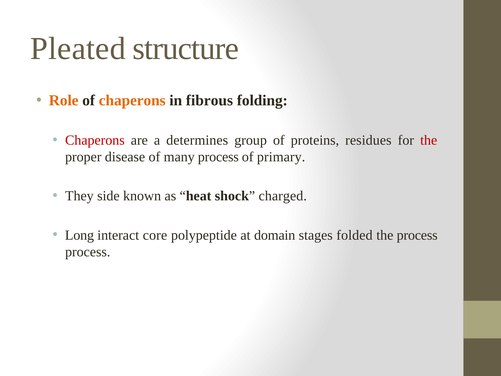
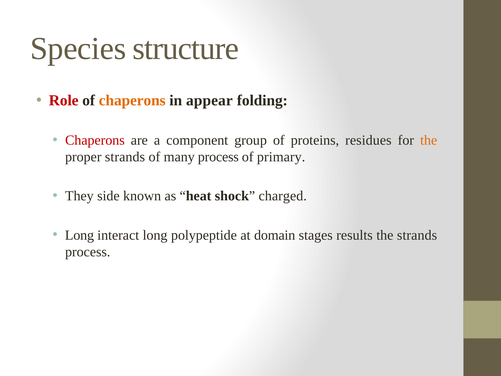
Pleated: Pleated -> Species (78, 49)
Role colour: orange -> red (64, 100)
fibrous: fibrous -> appear (209, 100)
determines: determines -> component (197, 140)
the colour: red -> orange (429, 140)
proper disease: disease -> strands (125, 157)
interact core: core -> long (155, 235)
folded: folded -> results (355, 235)
the process: process -> strands (417, 235)
